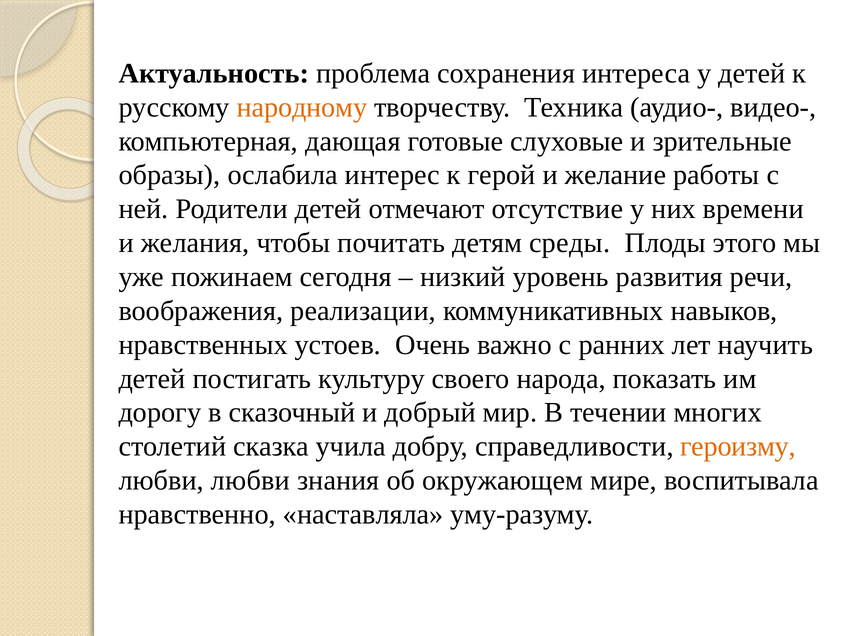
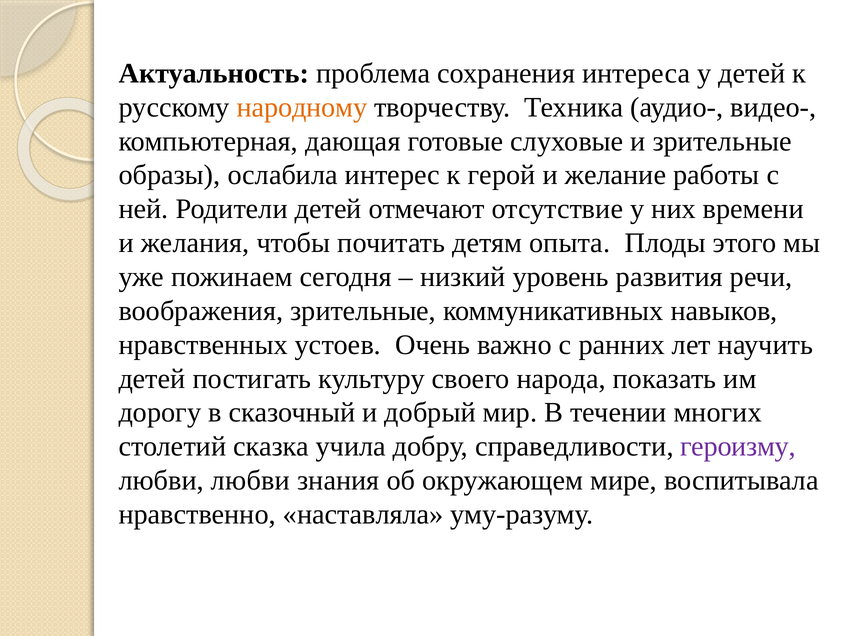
среды: среды -> опыта (570, 243)
воображения реализации: реализации -> зрительные (363, 311)
героизму colour: orange -> purple (738, 447)
